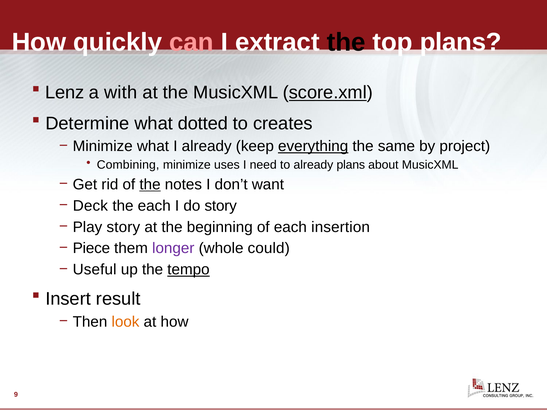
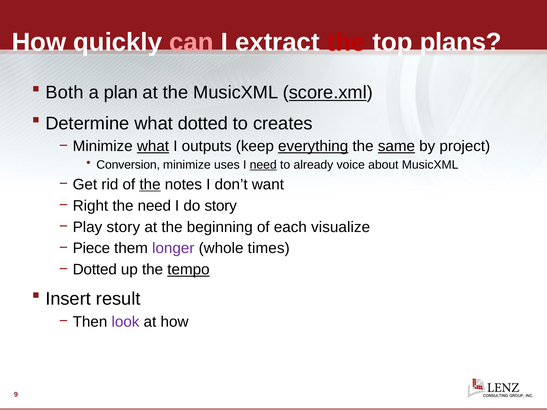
the colour: black -> red (346, 42)
Lenz: Lenz -> Both (65, 92)
with: with -> plan (121, 92)
what underline: none -> present (153, 146)
I already: already -> outputs (207, 146)
same underline: none -> present (396, 146)
Combining: Combining -> Conversion (128, 165)
need underline: none -> present (263, 165)
already plans: plans -> voice (351, 165)
Deck: Deck -> Right (90, 206)
the each: each -> need (154, 206)
insertion: insertion -> visualize (341, 227)
could: could -> times (269, 248)
Useful: Useful -> Dotted (95, 270)
look colour: orange -> purple (125, 322)
